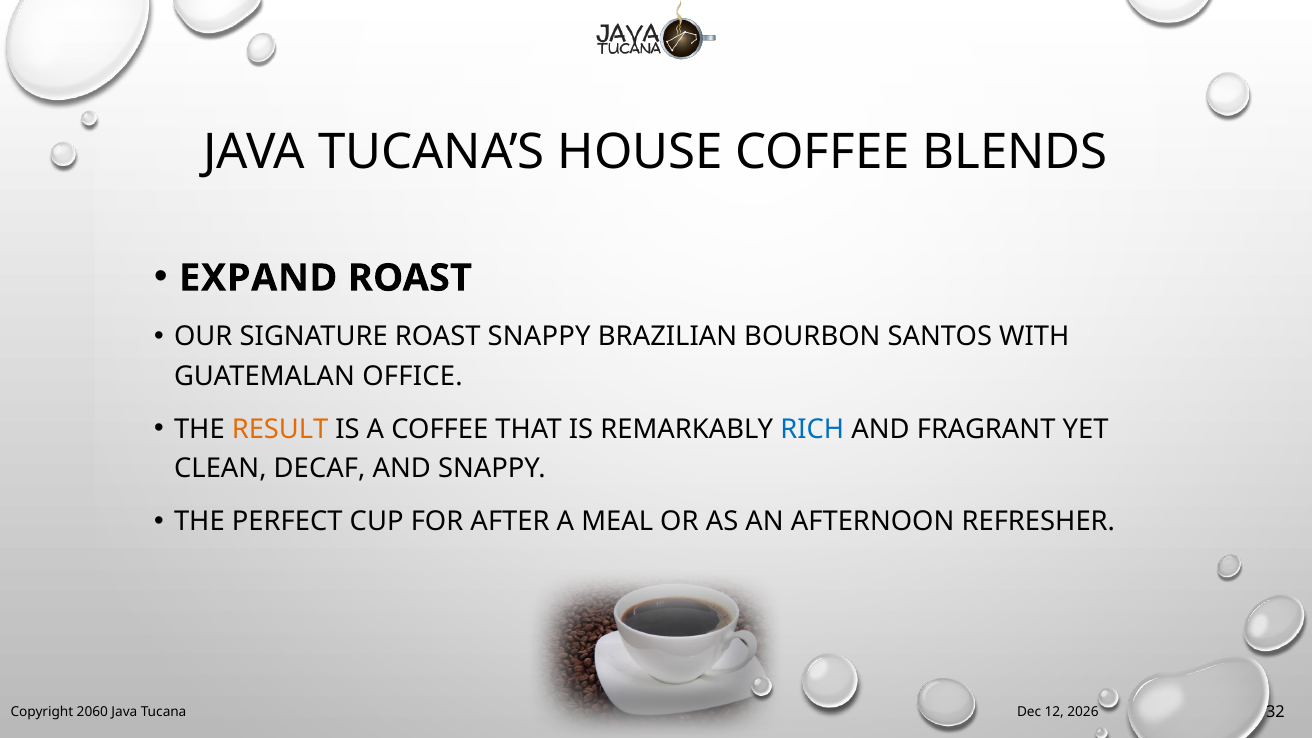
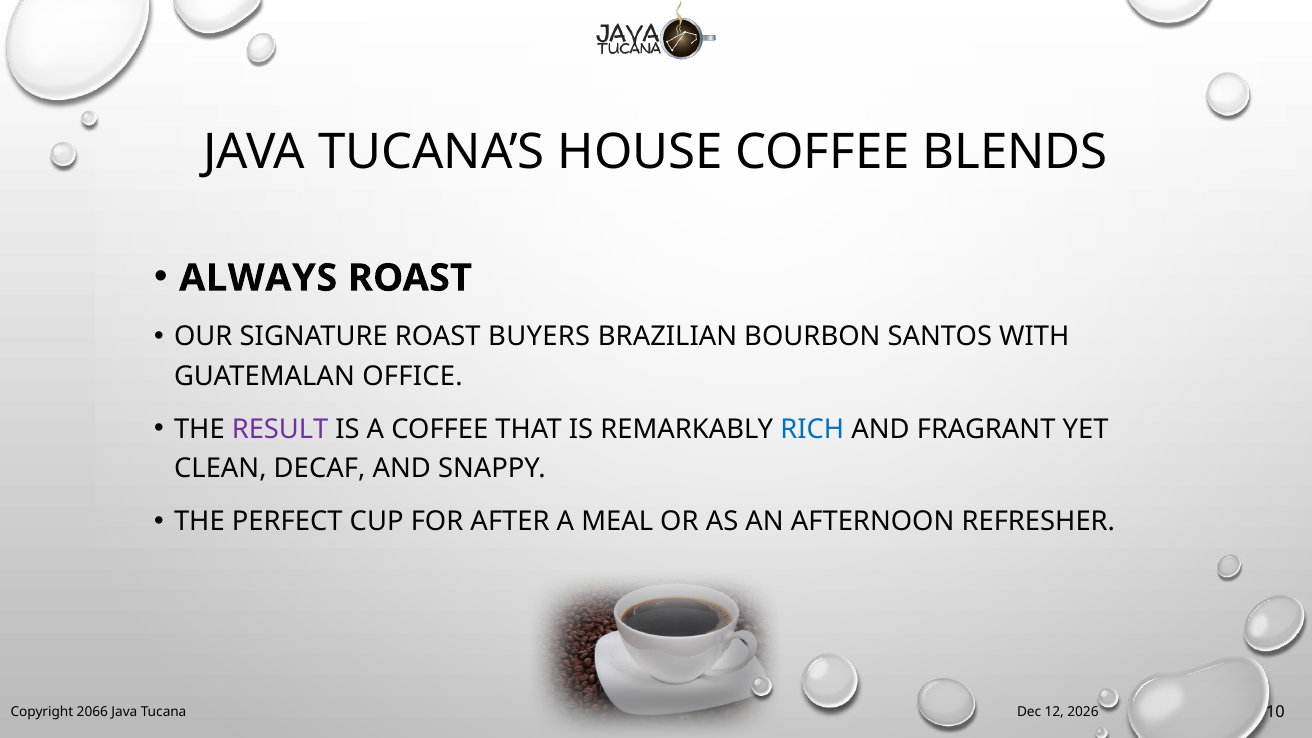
EXPAND: EXPAND -> ALWAYS (258, 278)
ROAST SNAPPY: SNAPPY -> BUYERS (539, 337)
RESULT colour: orange -> purple (280, 429)
2060: 2060 -> 2066 (92, 712)
32: 32 -> 10 (1275, 712)
